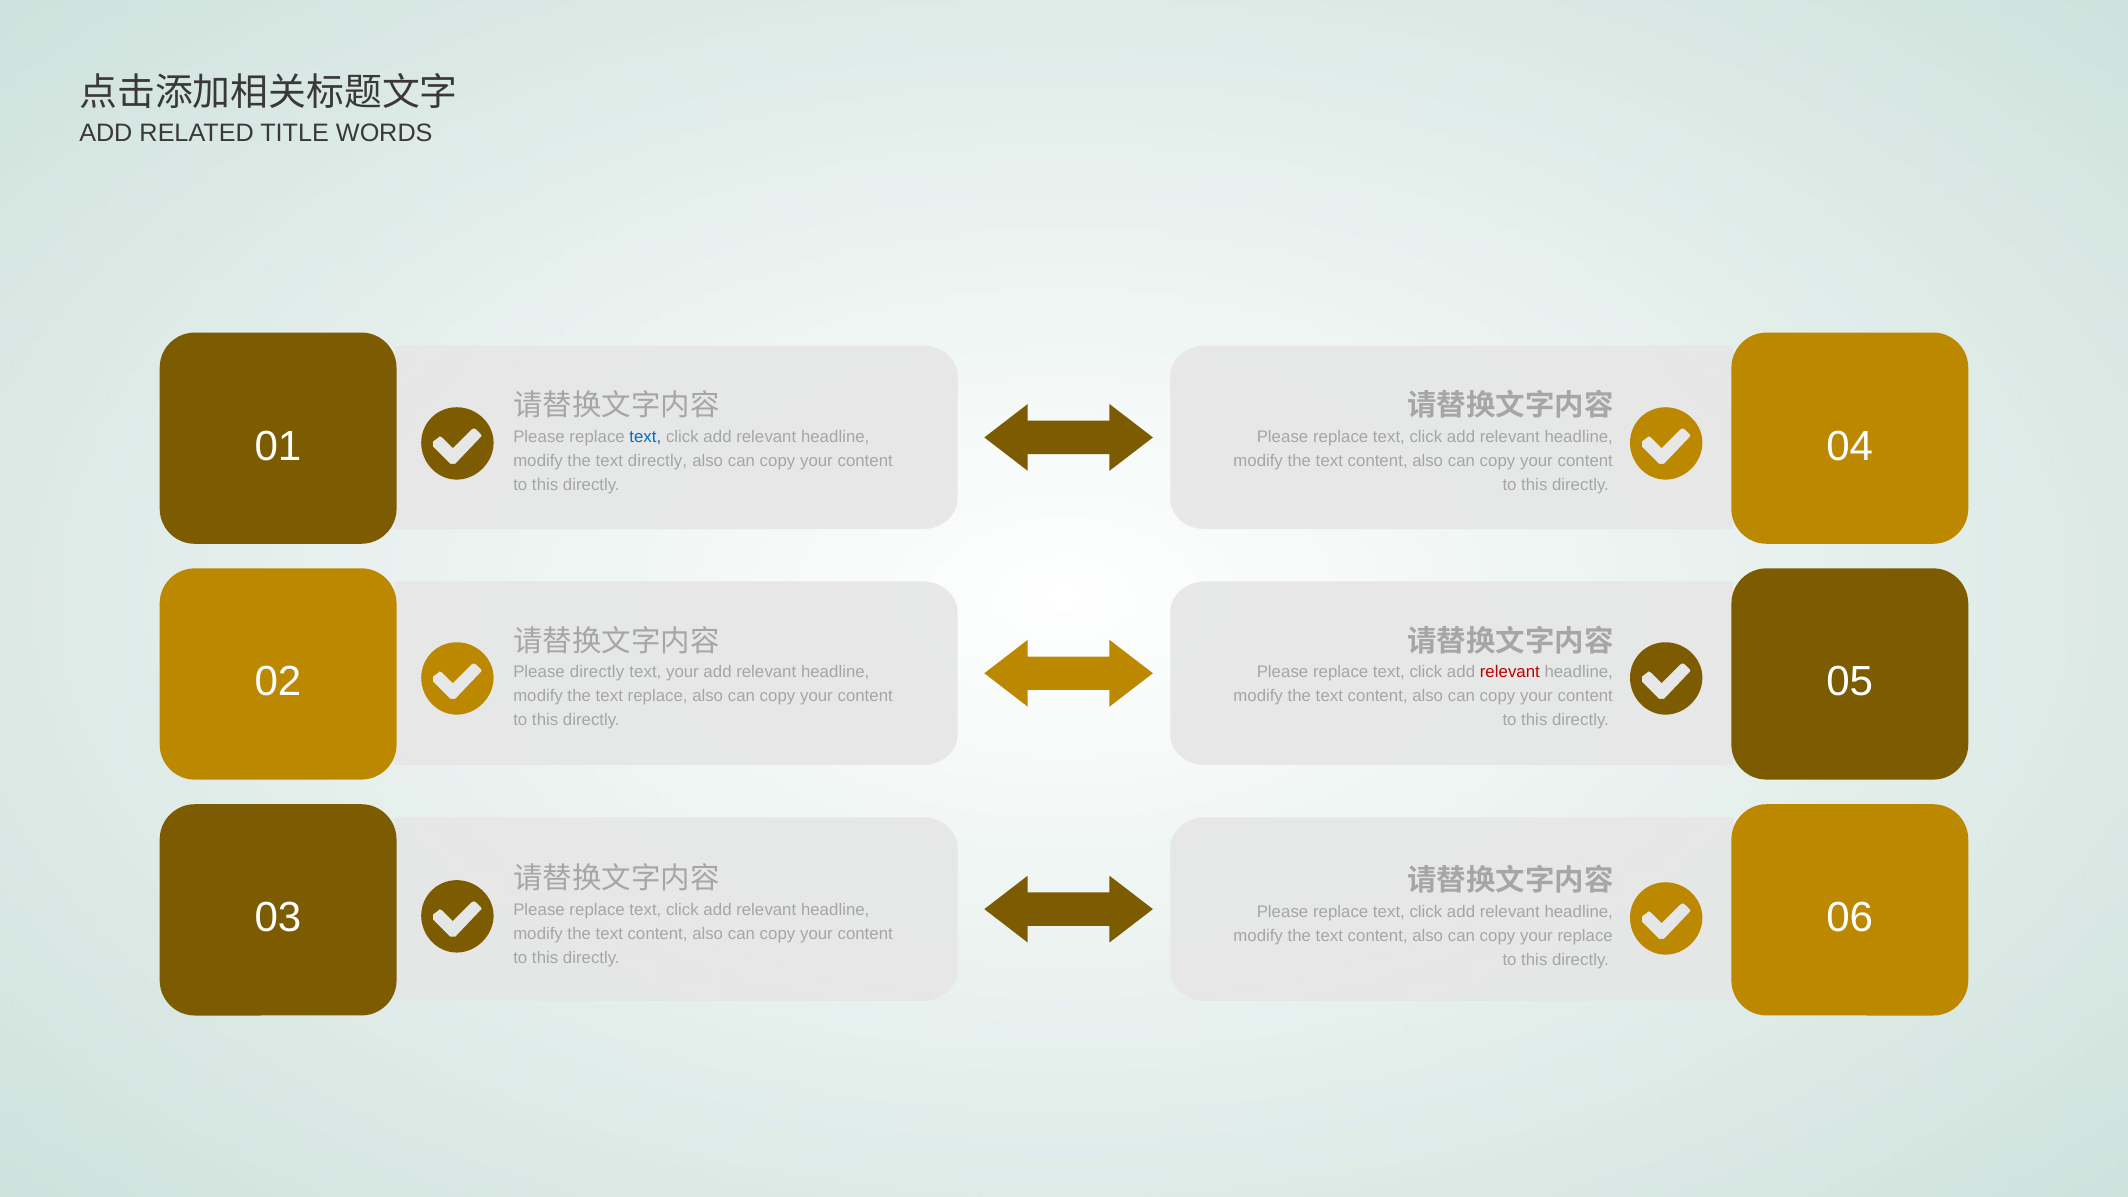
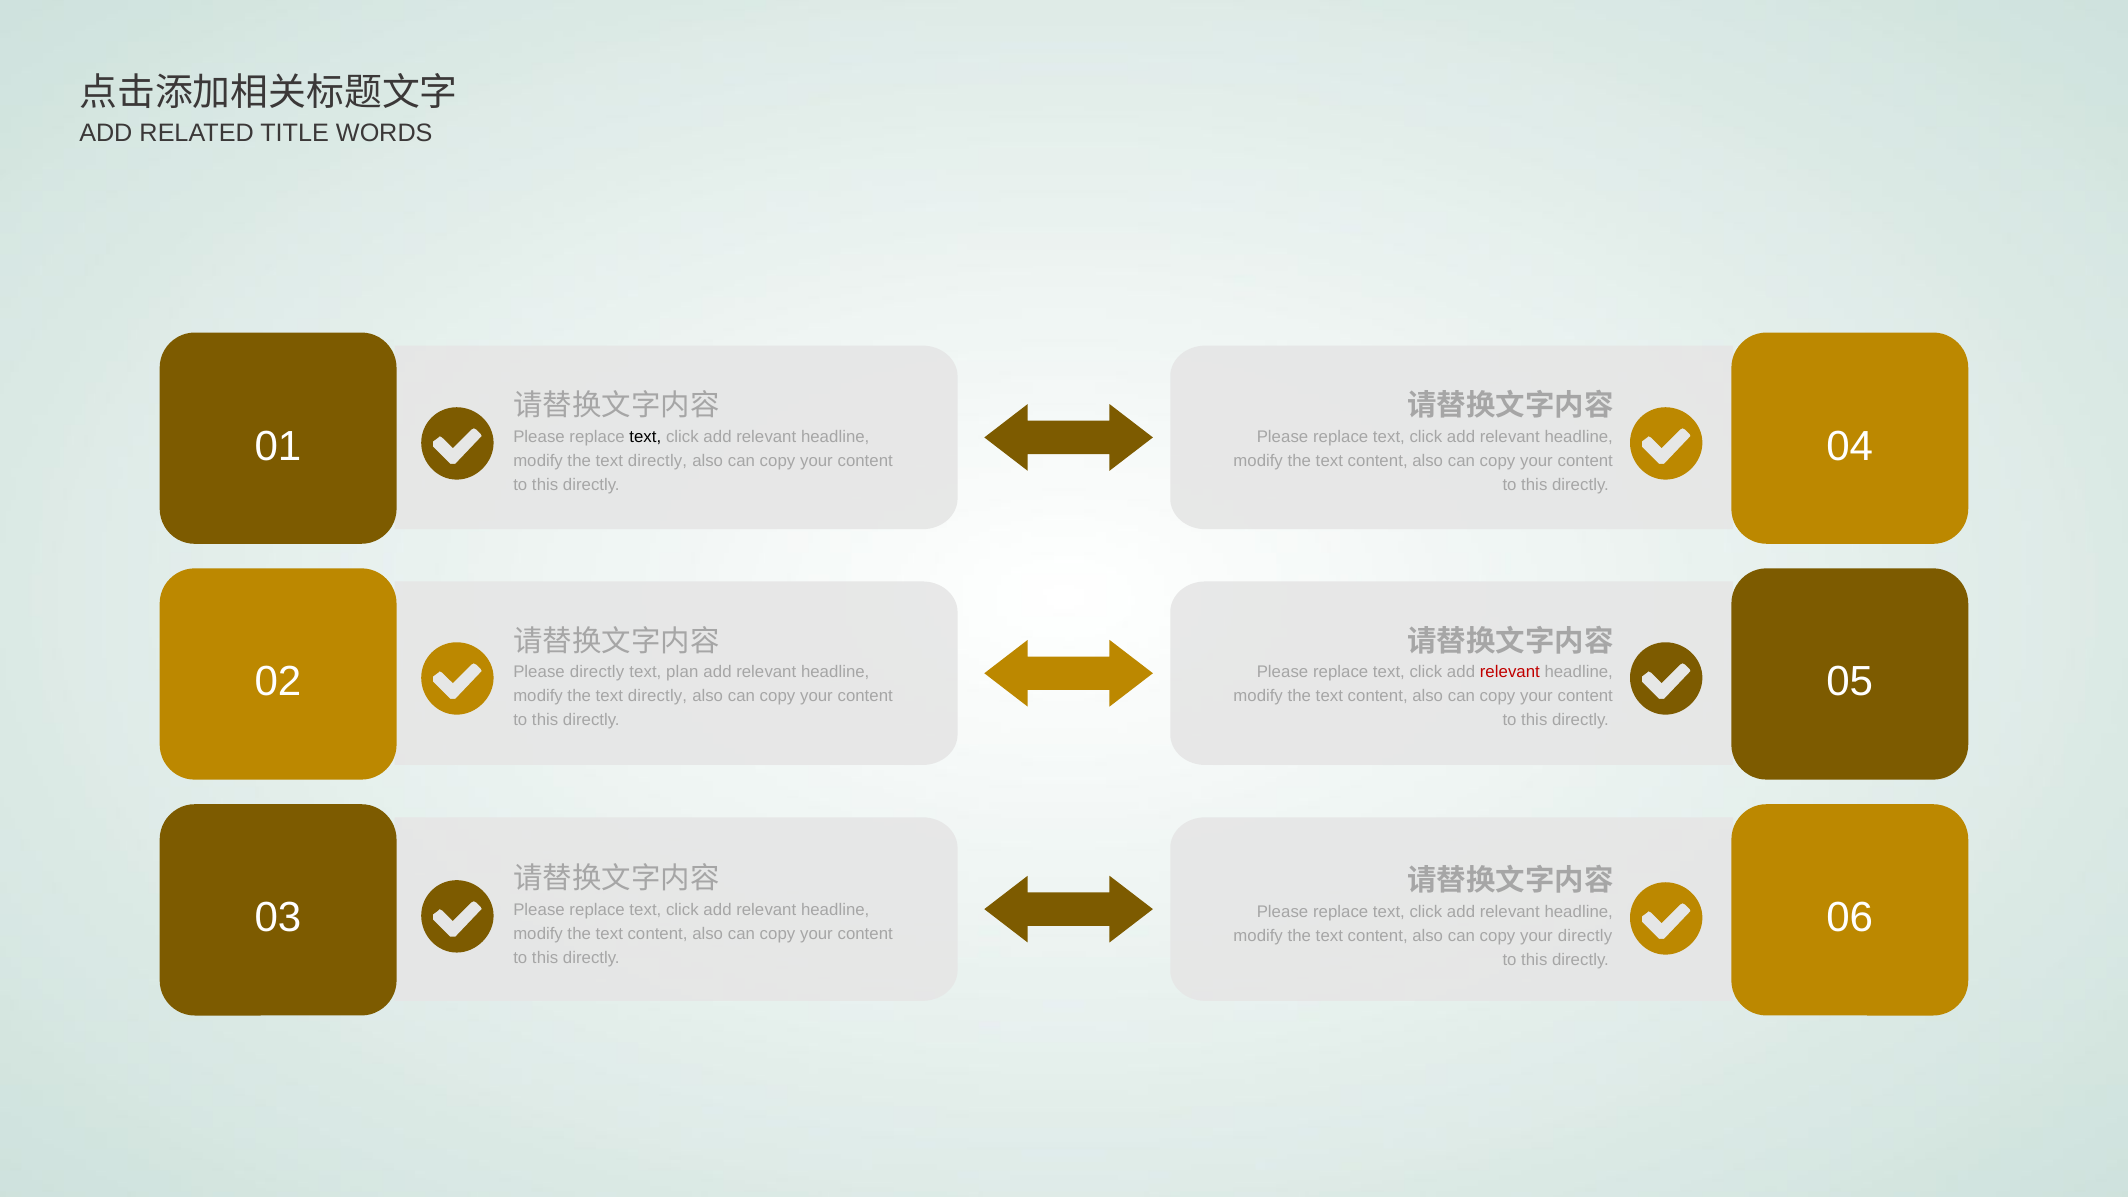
text colour: blue -> black (645, 437)
text your: your -> plan (682, 672)
replace: replace -> directly (658, 696)
your replace: replace -> directly (1585, 936)
